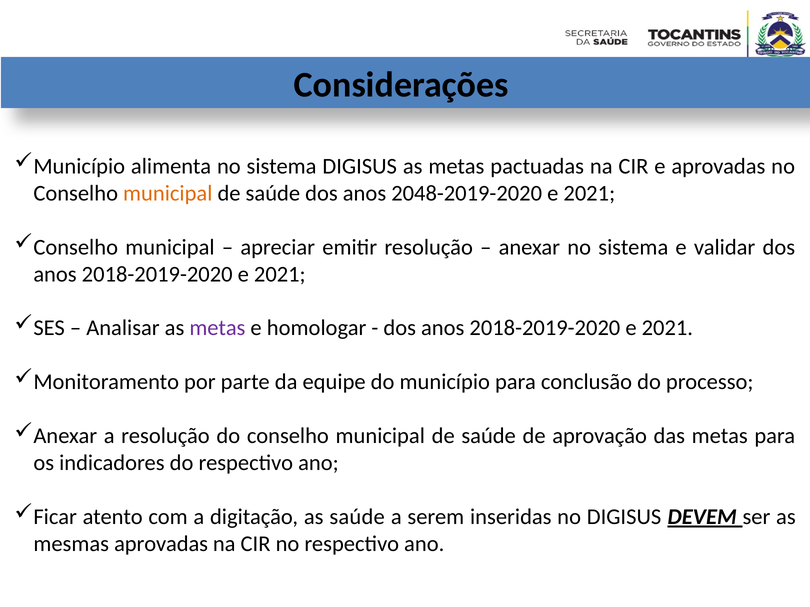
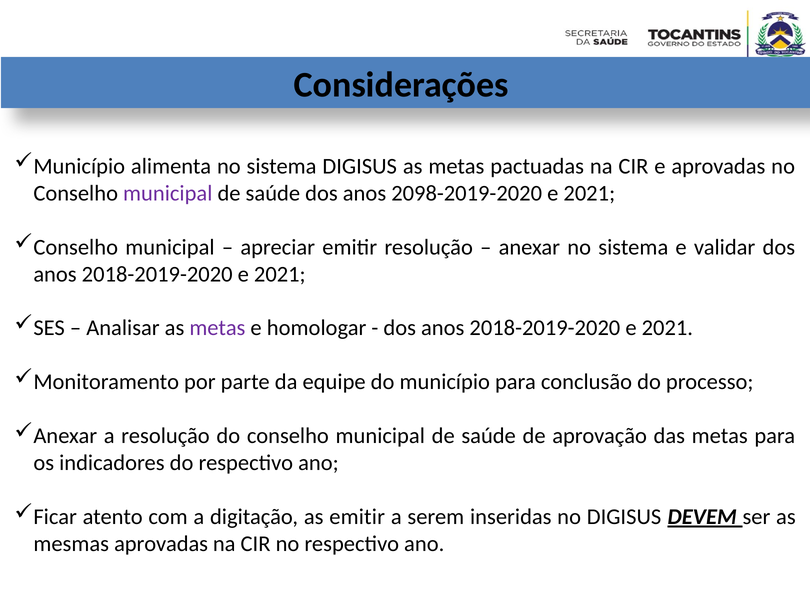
municipal colour: orange -> purple (168, 193)
2048-2019-2020: 2048-2019-2020 -> 2098-2019-2020 (467, 193)
as saúde: saúde -> emitir (357, 517)
